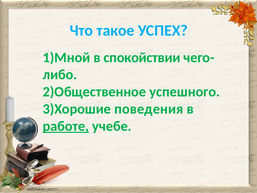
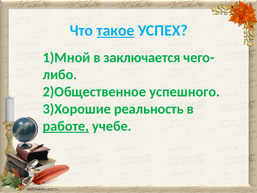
такое underline: none -> present (115, 31)
спокойствии: спокойствии -> заключается (142, 57)
поведения: поведения -> реальность (149, 109)
